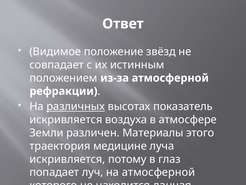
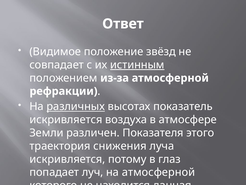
истинным underline: none -> present (137, 65)
Материалы: Материалы -> Показателя (153, 133)
медицине: медицине -> снижения (120, 146)
